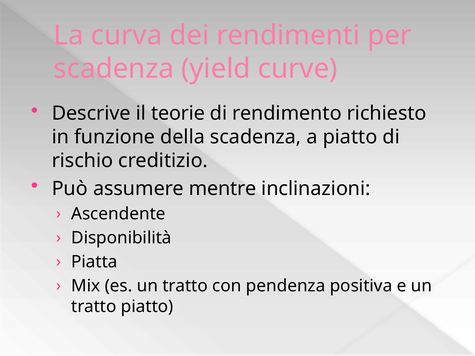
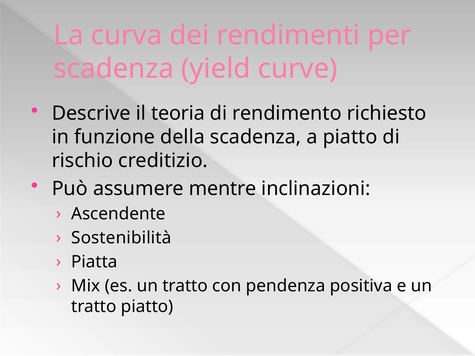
teorie: teorie -> teoria (178, 113)
Disponibilità: Disponibilità -> Sostenibilità (121, 238)
